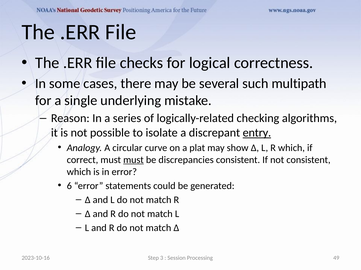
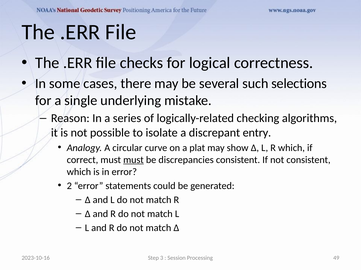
multipath: multipath -> selections (299, 84)
entry underline: present -> none (257, 133)
6: 6 -> 2 (69, 186)
